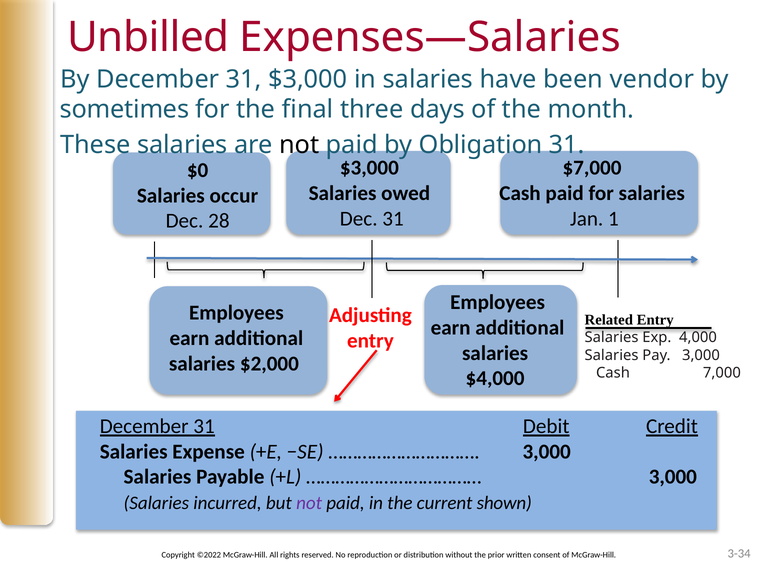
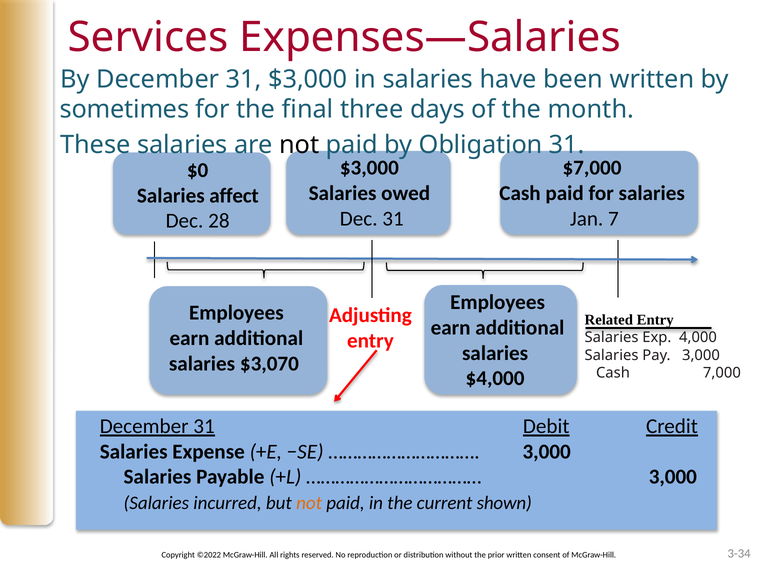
Unbilled: Unbilled -> Services (148, 37)
been vendor: vendor -> written (652, 79)
occur: occur -> affect (234, 196)
1: 1 -> 7 (613, 219)
$2,000: $2,000 -> $3,070 (269, 364)
not colour: purple -> orange (309, 503)
